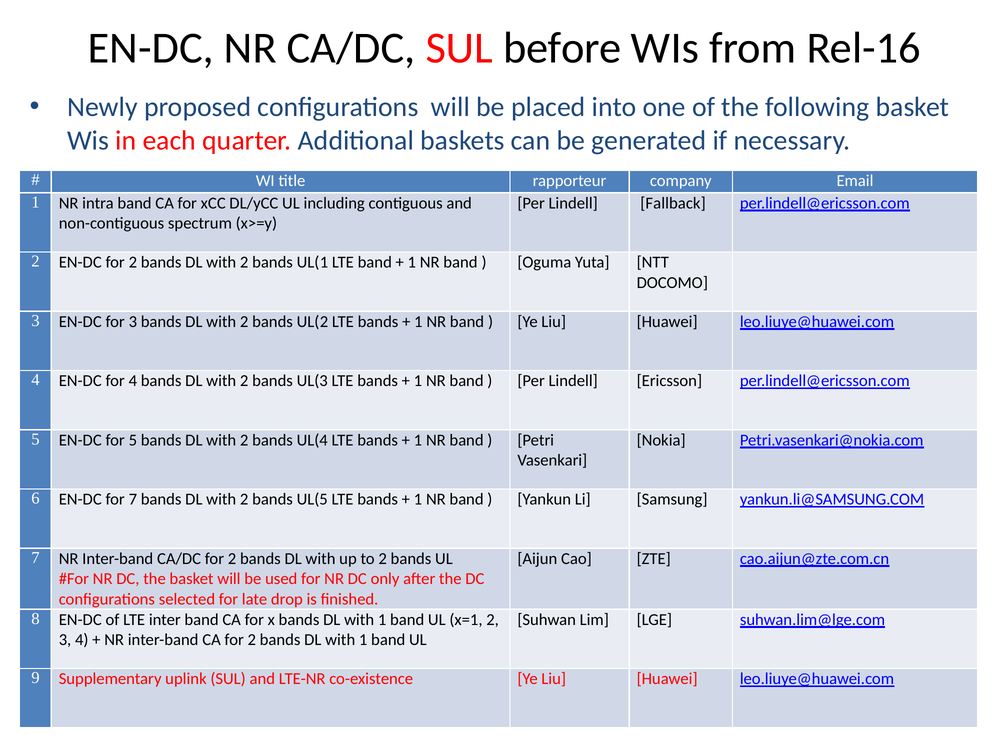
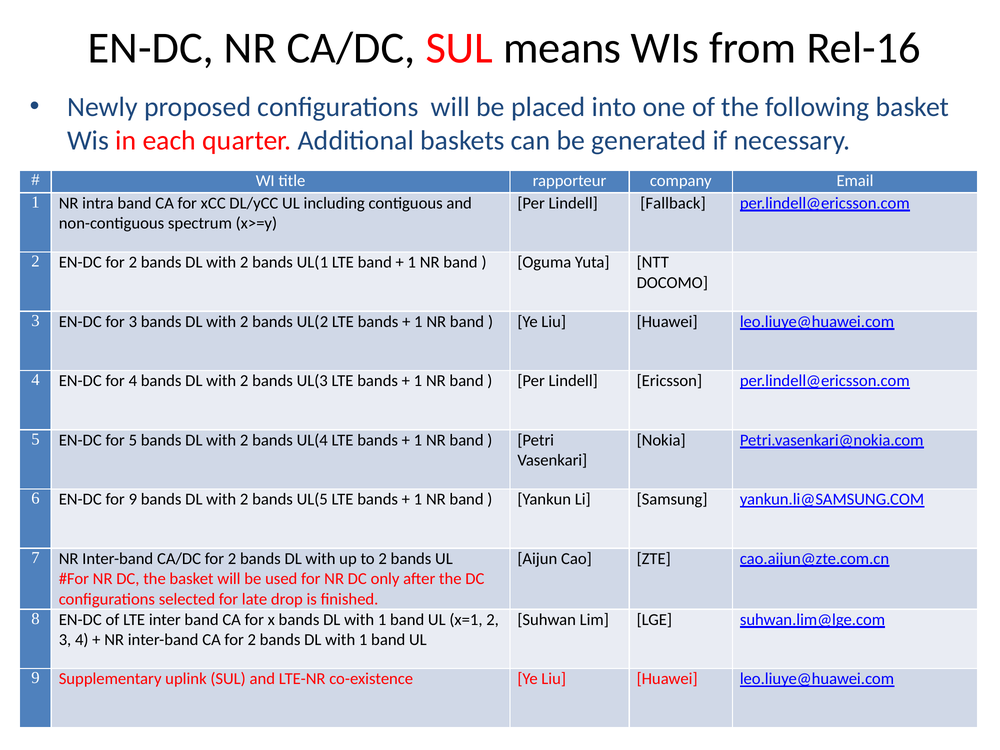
before: before -> means (562, 48)
for 7: 7 -> 9 (133, 499)
